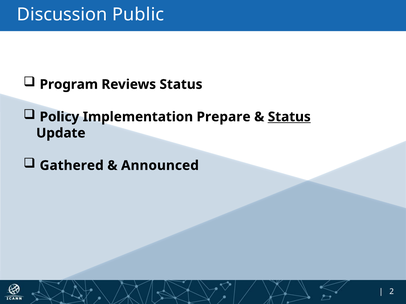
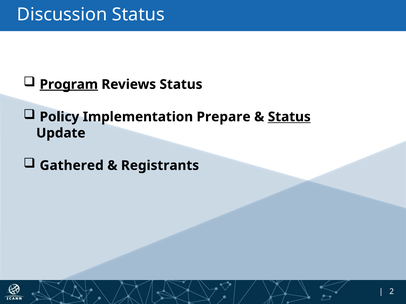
Discussion Public: Public -> Status (138, 15)
Program underline: none -> present (69, 85)
Announced: Announced -> Registrants (160, 166)
